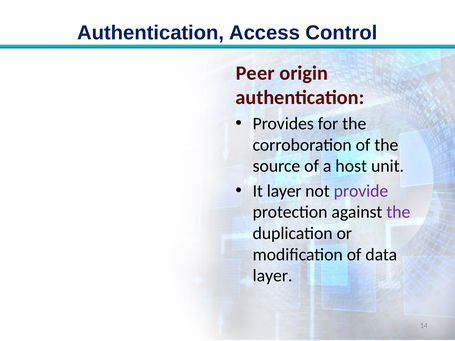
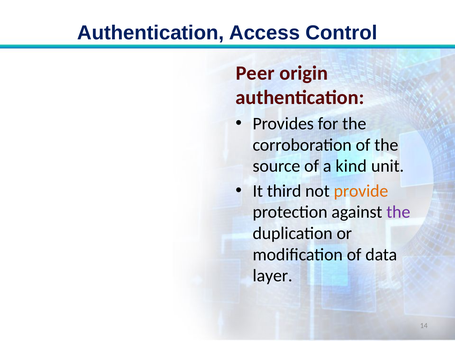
host: host -> kind (351, 166)
It layer: layer -> third (284, 191)
provide colour: purple -> orange (361, 191)
